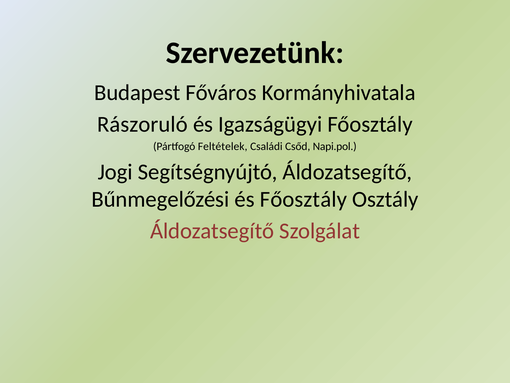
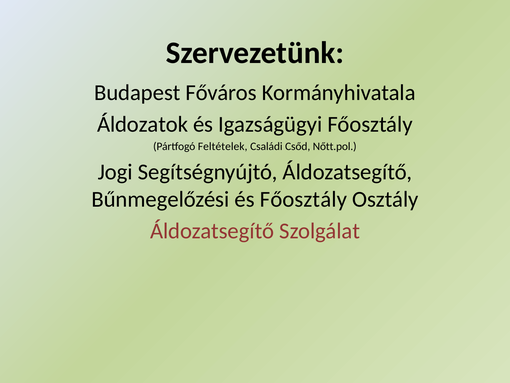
Rászoruló: Rászoruló -> Áldozatok (143, 124)
Napi.pol: Napi.pol -> Nőtt.pol (335, 146)
